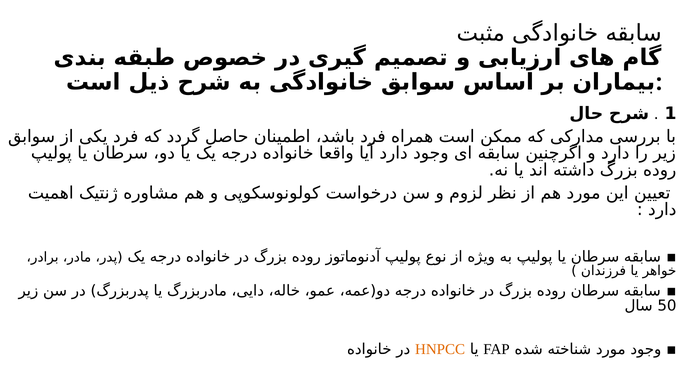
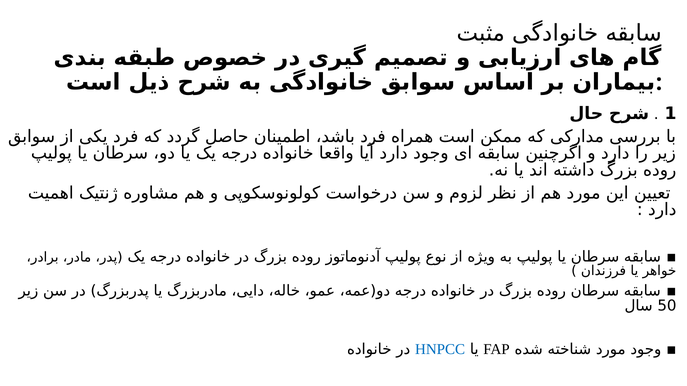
HNPCC colour: orange -> blue (440, 350)
